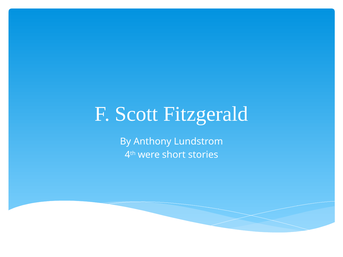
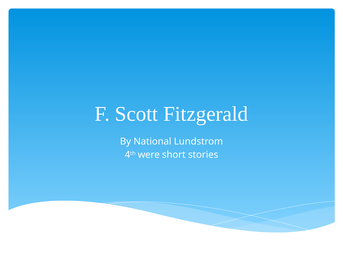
Anthony: Anthony -> National (152, 142)
